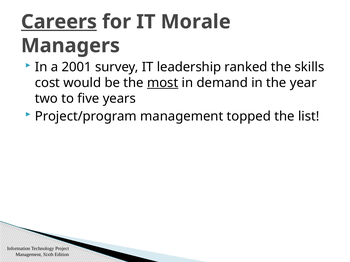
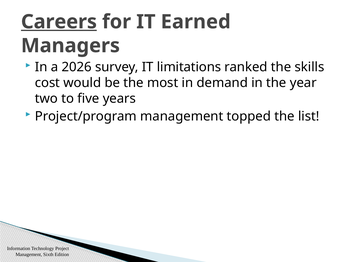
Morale: Morale -> Earned (196, 22)
2001: 2001 -> 2026 (77, 67)
leadership: leadership -> limitations (189, 67)
most underline: present -> none (163, 83)
